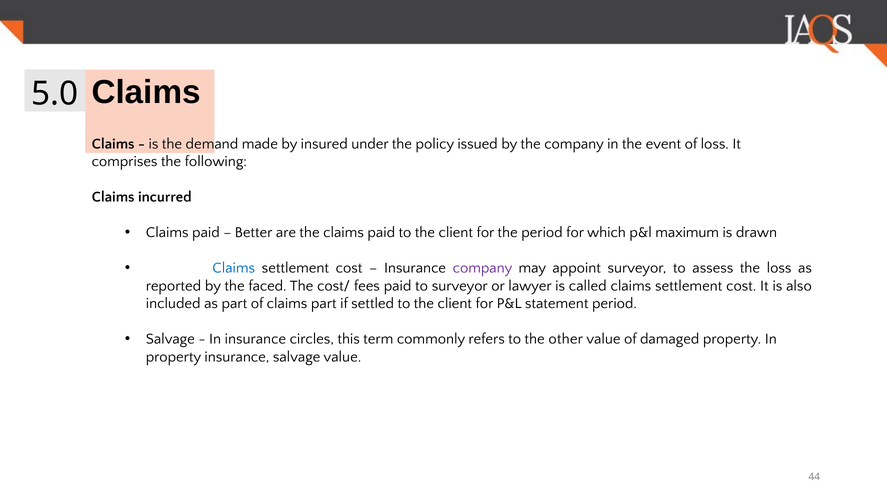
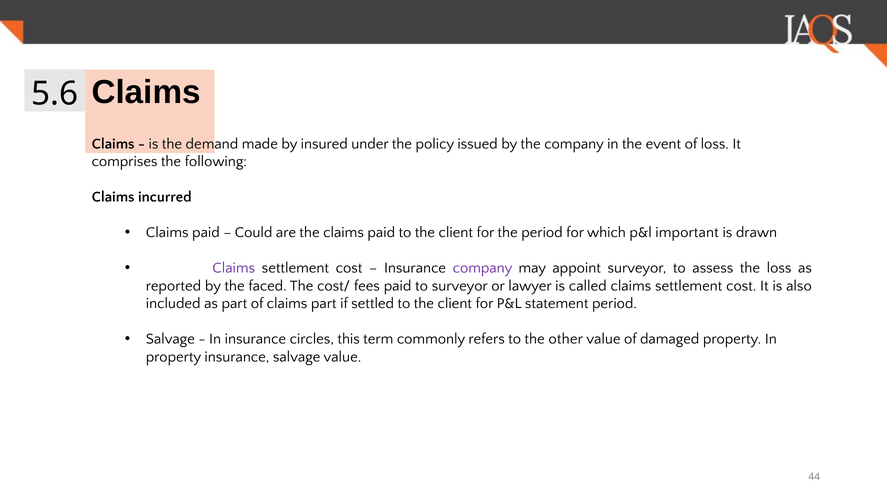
5.0: 5.0 -> 5.6 (55, 94)
Better: Better -> Could (254, 233)
maximum: maximum -> important (687, 233)
Claims colour: blue -> purple (234, 268)
